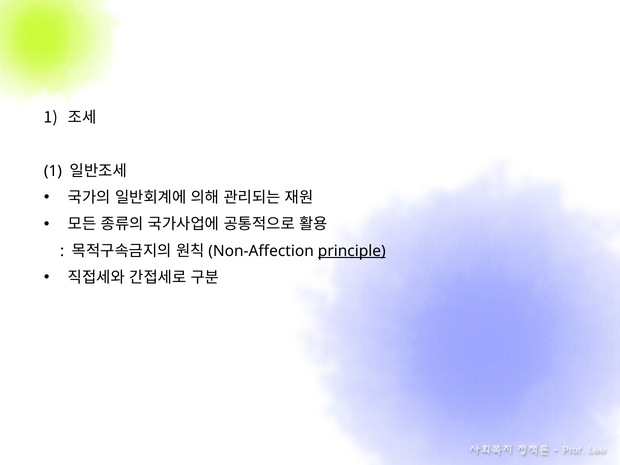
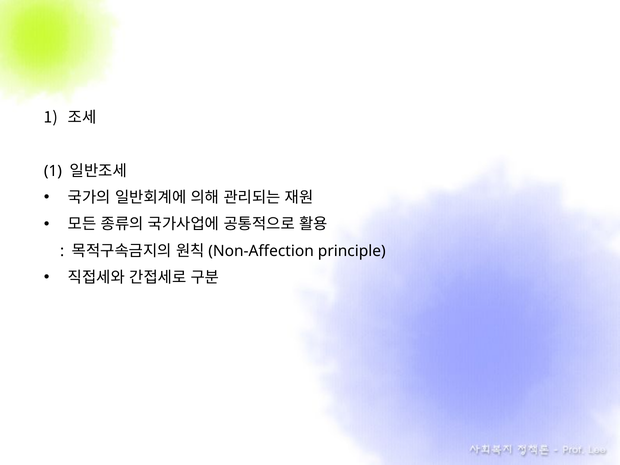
principle underline: present -> none (352, 251)
